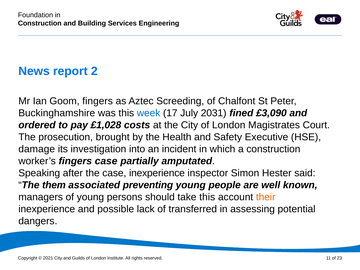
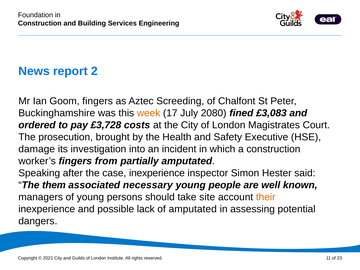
week colour: blue -> orange (149, 113)
2031: 2031 -> 2080 (214, 113)
£3,090: £3,090 -> £3,083 (271, 113)
£1,028: £1,028 -> £3,728 (106, 125)
fingers case: case -> from (106, 161)
preventing: preventing -> necessary (148, 185)
take this: this -> site (207, 197)
of transferred: transferred -> amputated (193, 209)
